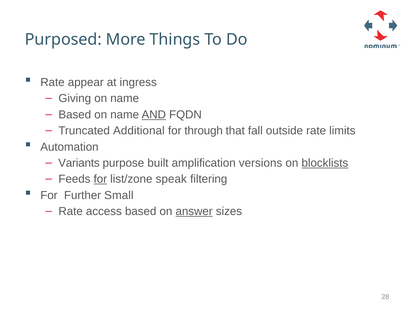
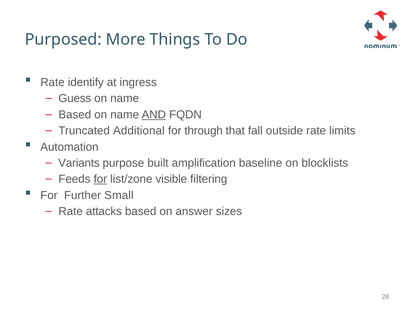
appear: appear -> identify (86, 82)
Giving: Giving -> Guess (75, 98)
versions: versions -> baseline (261, 163)
blocklists underline: present -> none (325, 163)
speak: speak -> visible (171, 179)
access: access -> attacks (104, 211)
answer underline: present -> none (194, 211)
